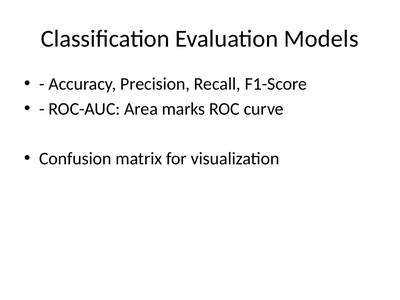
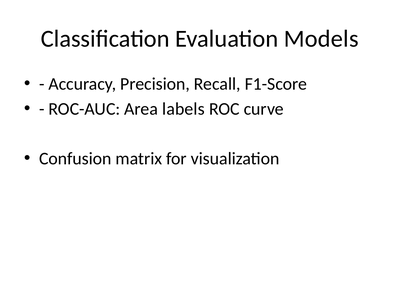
marks: marks -> labels (183, 109)
